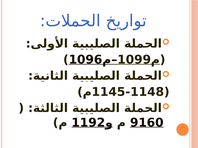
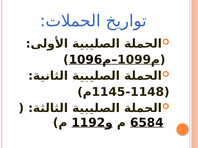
9160: 9160 -> 6584 (147, 123)
